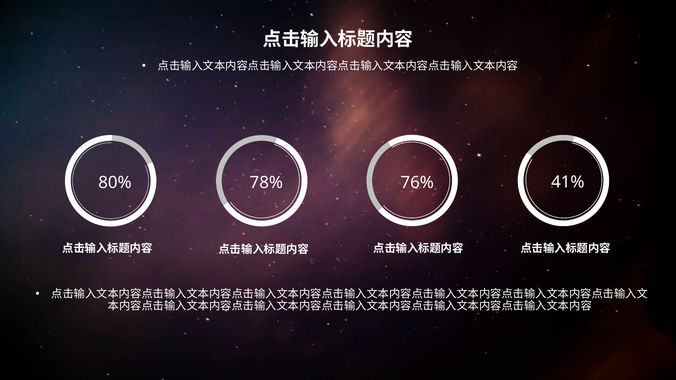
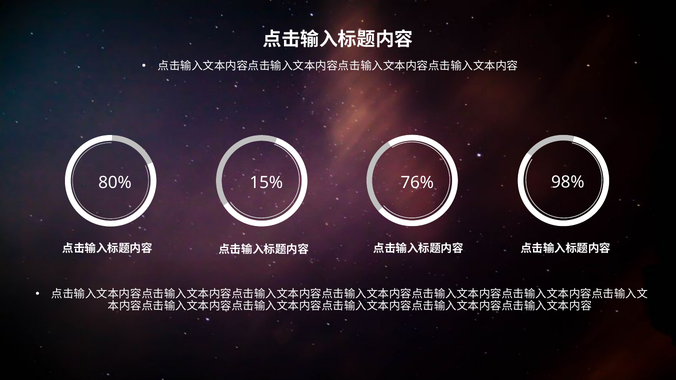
78%: 78% -> 15% (266, 183)
41%: 41% -> 98% (568, 183)
